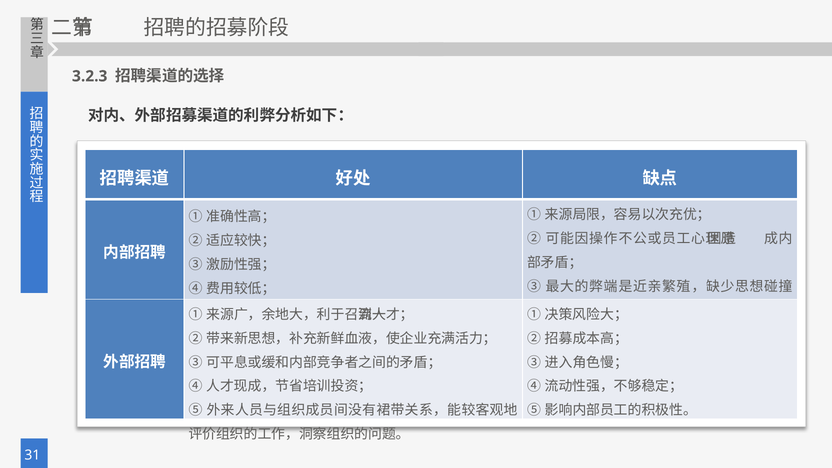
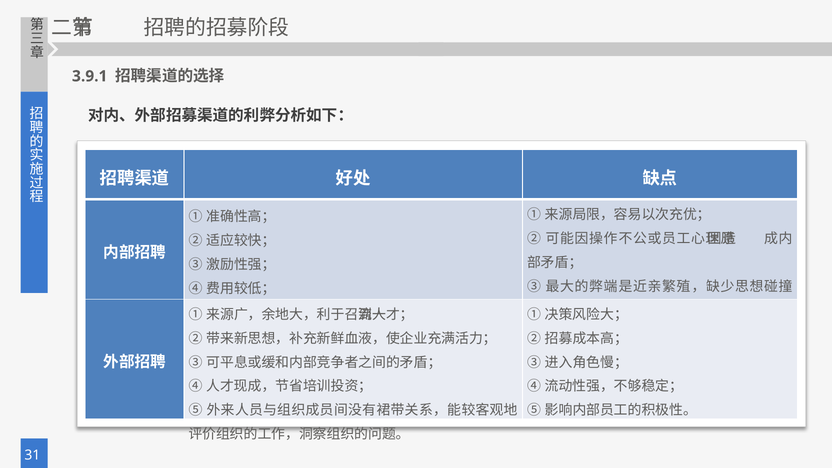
3.2.3: 3.2.3 -> 3.9.1 (90, 76)
